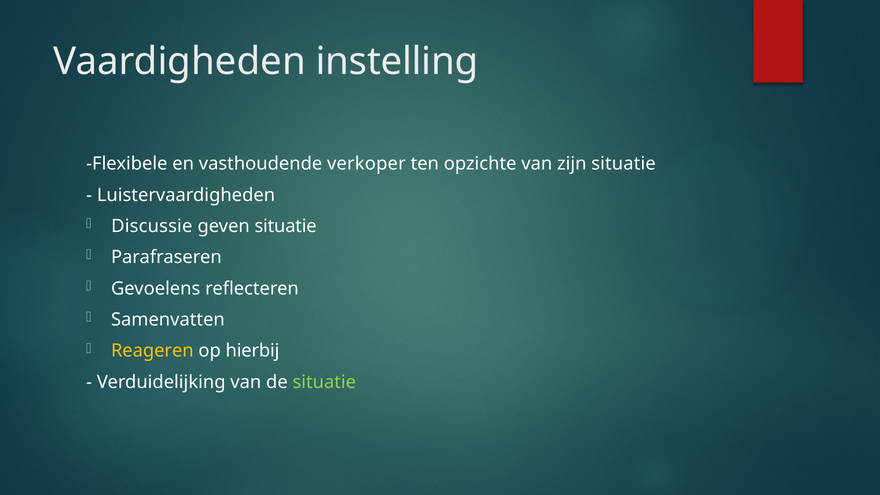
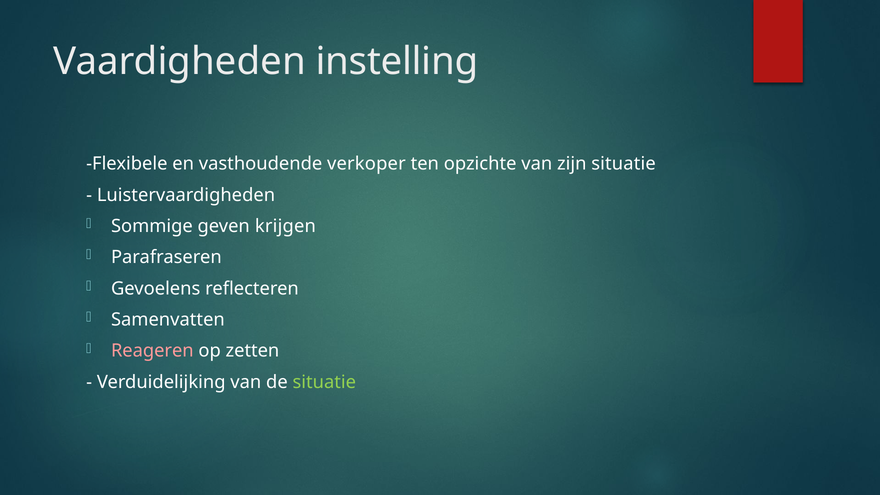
Discussie: Discussie -> Sommige (152, 226)
geven situatie: situatie -> krijgen (285, 226)
Reageren colour: yellow -> pink (152, 351)
hierbij: hierbij -> zetten (252, 351)
